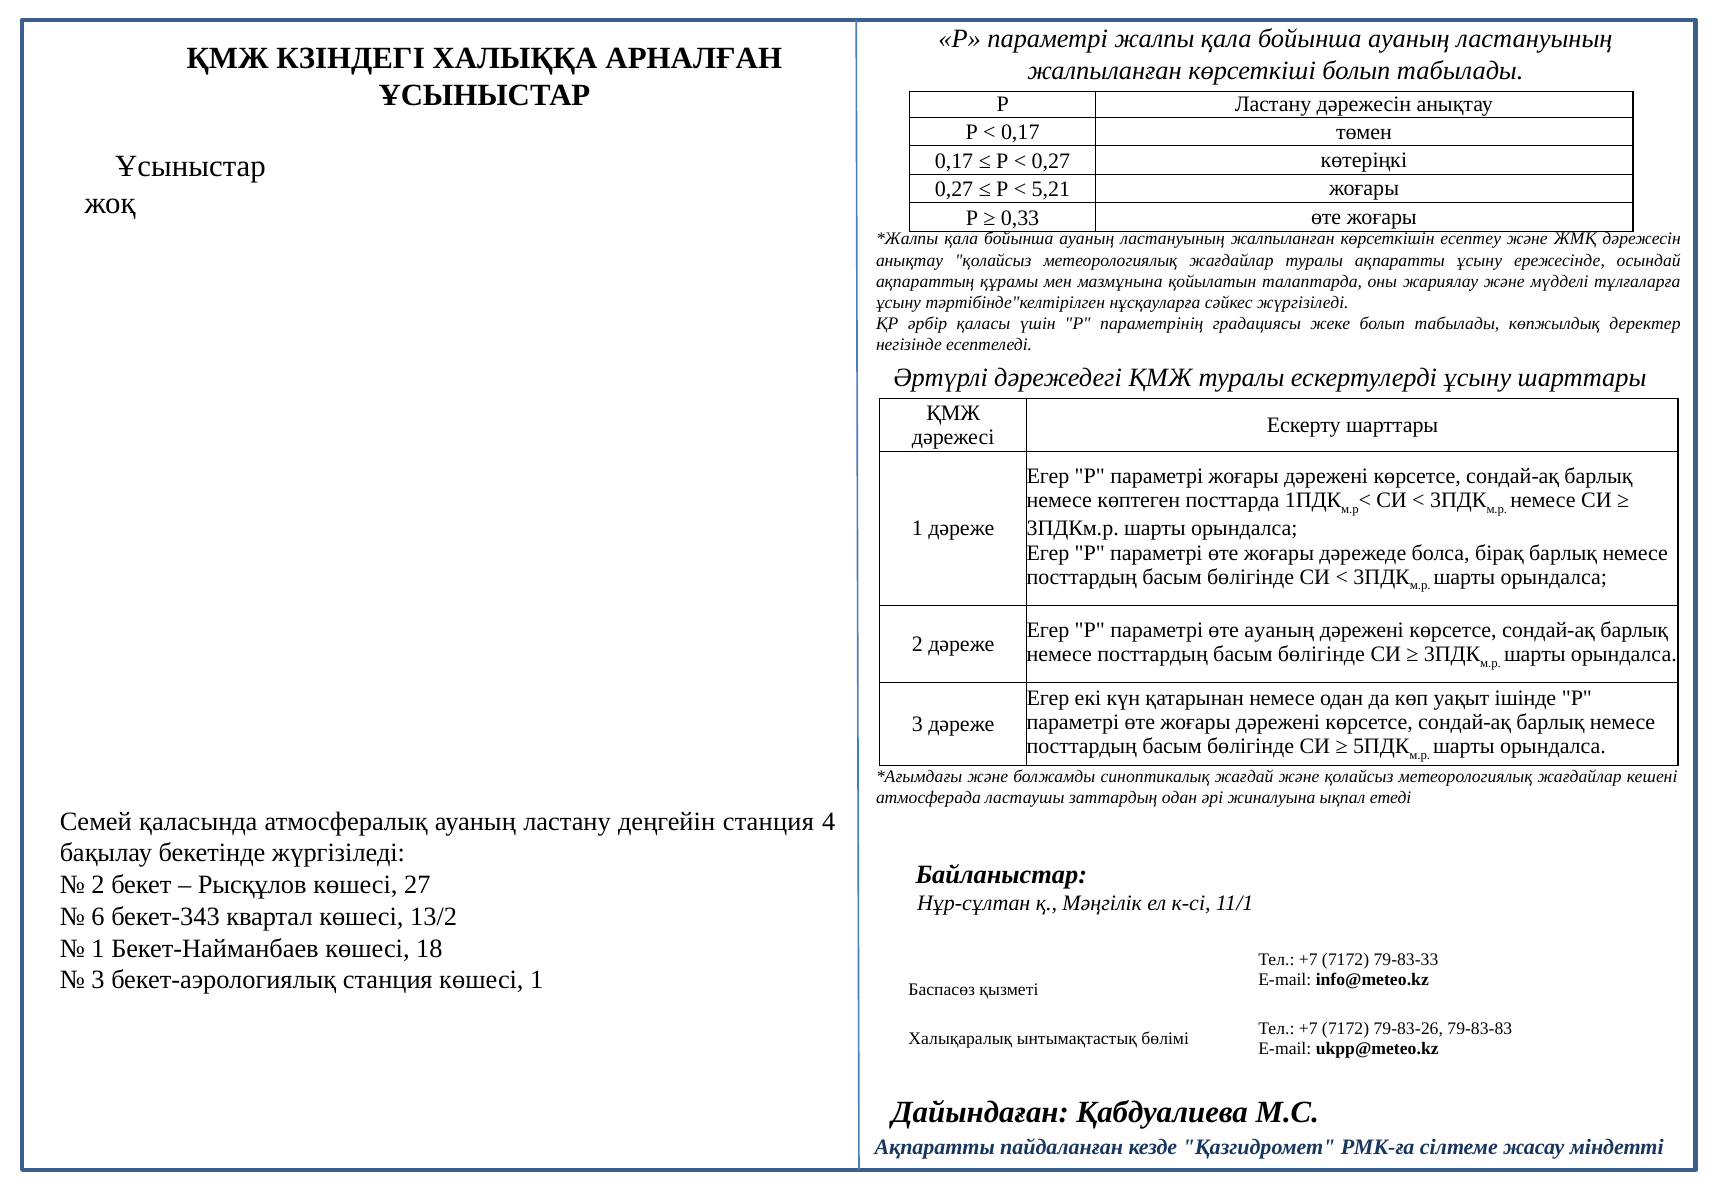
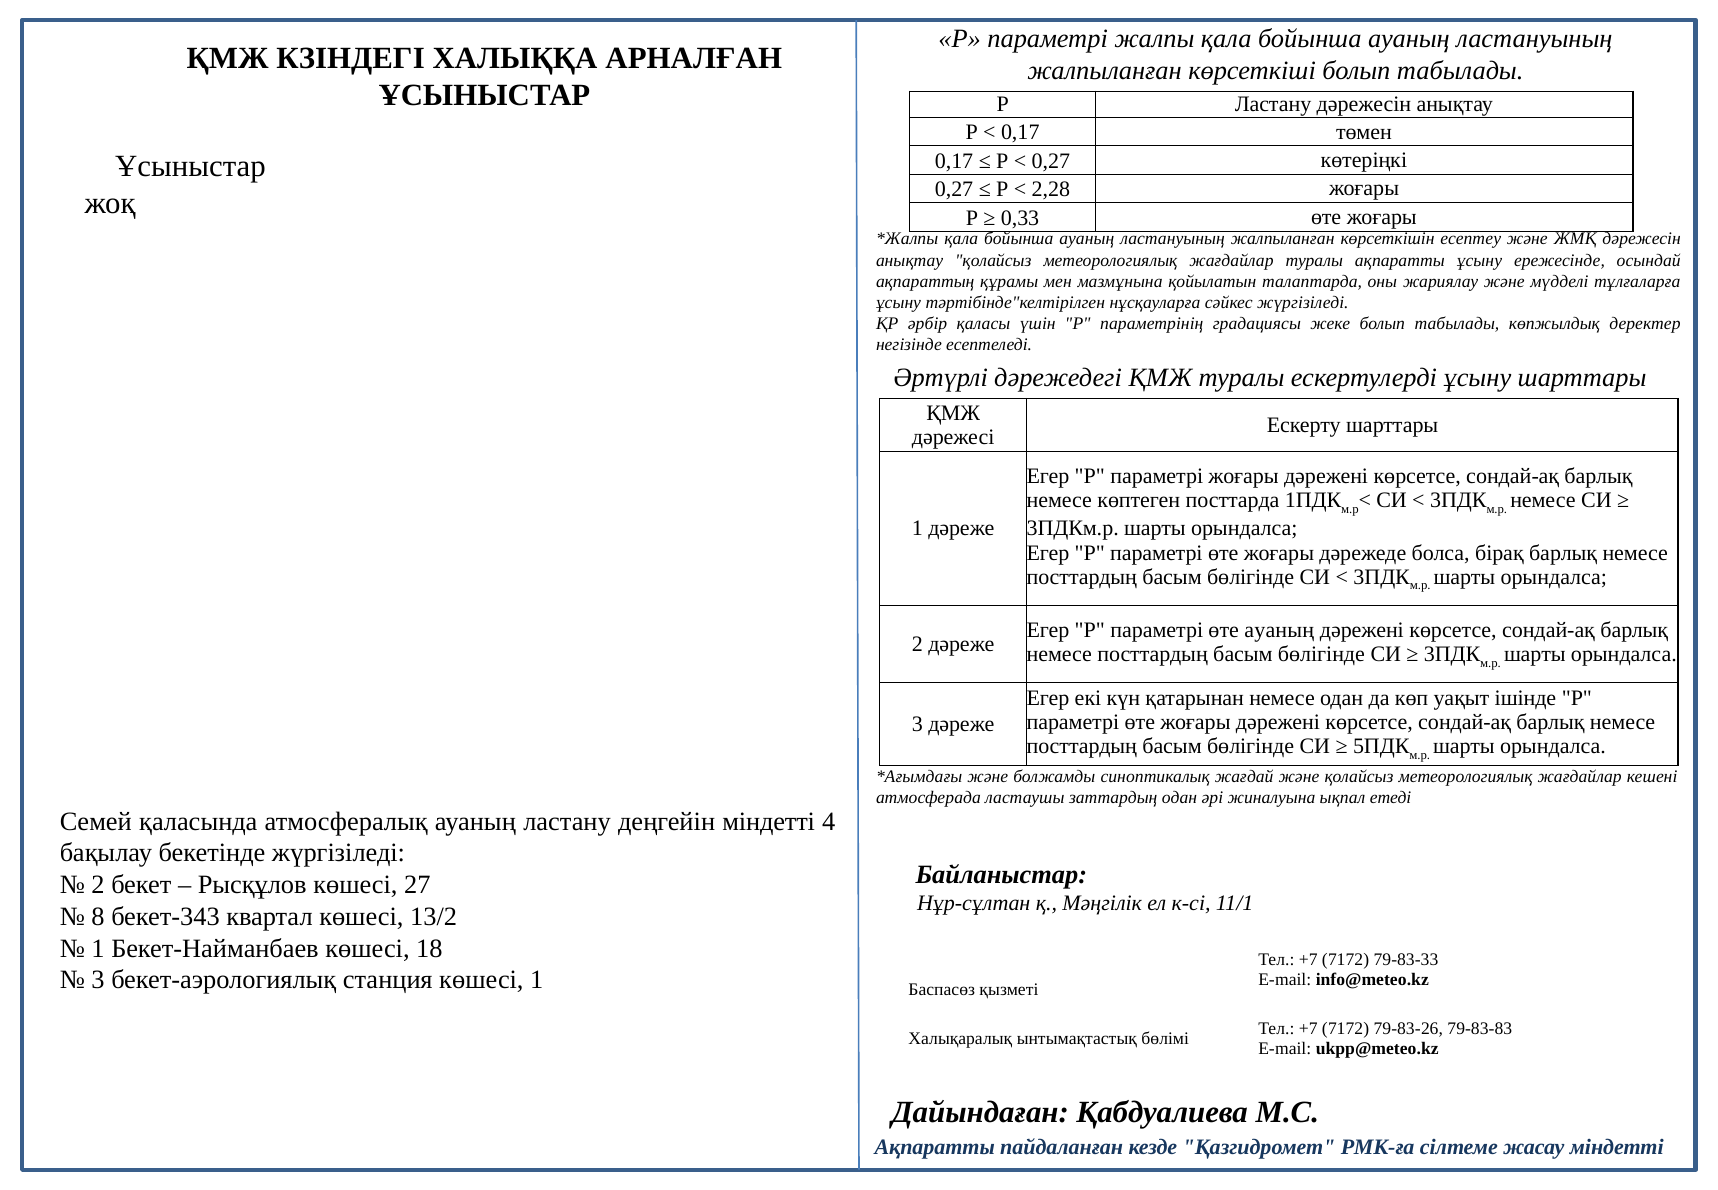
5,21: 5,21 -> 2,28 (1051, 189)
деңгейін станция: станция -> міндетті (769, 821)
6: 6 -> 8 (98, 916)
